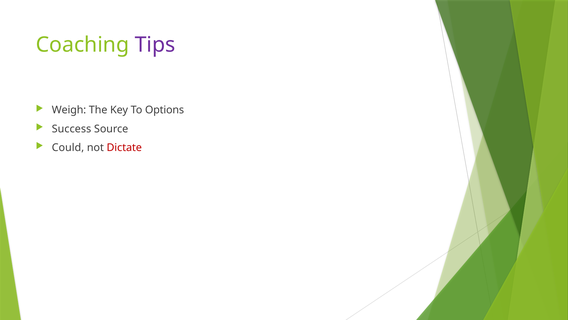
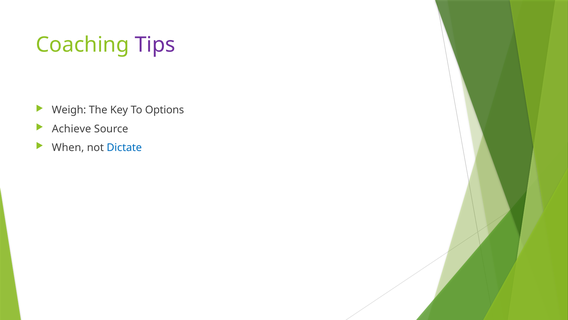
Success: Success -> Achieve (72, 129)
Could: Could -> When (68, 147)
Dictate colour: red -> blue (124, 147)
